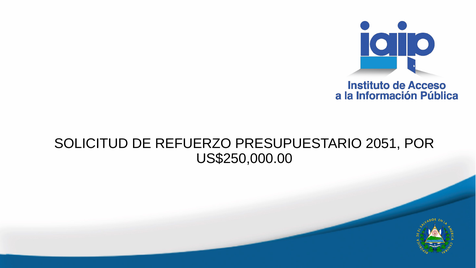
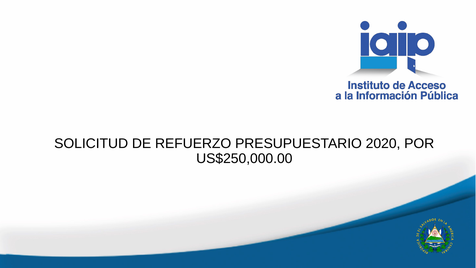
2051: 2051 -> 2020 (383, 144)
